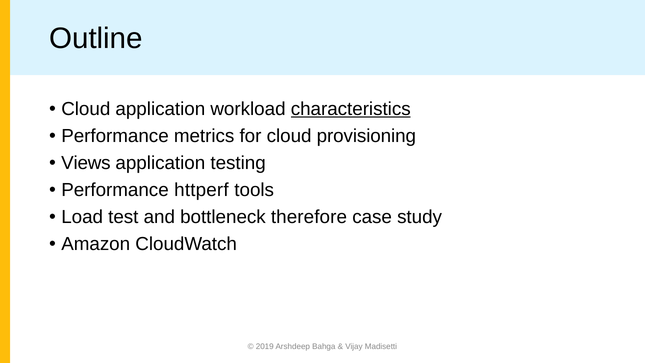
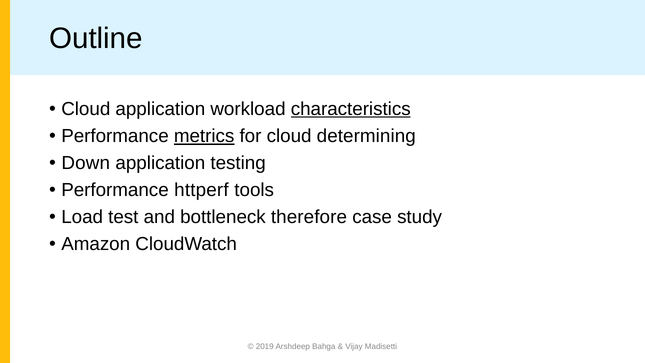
metrics underline: none -> present (204, 136)
provisioning: provisioning -> determining (366, 136)
Views: Views -> Down (86, 163)
